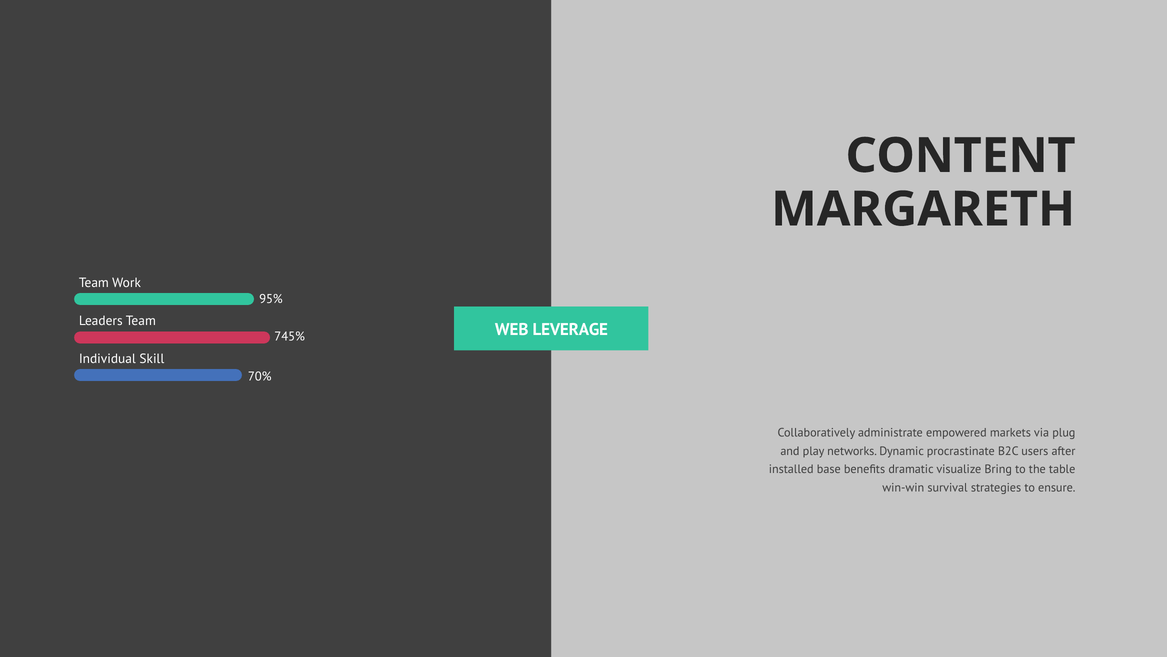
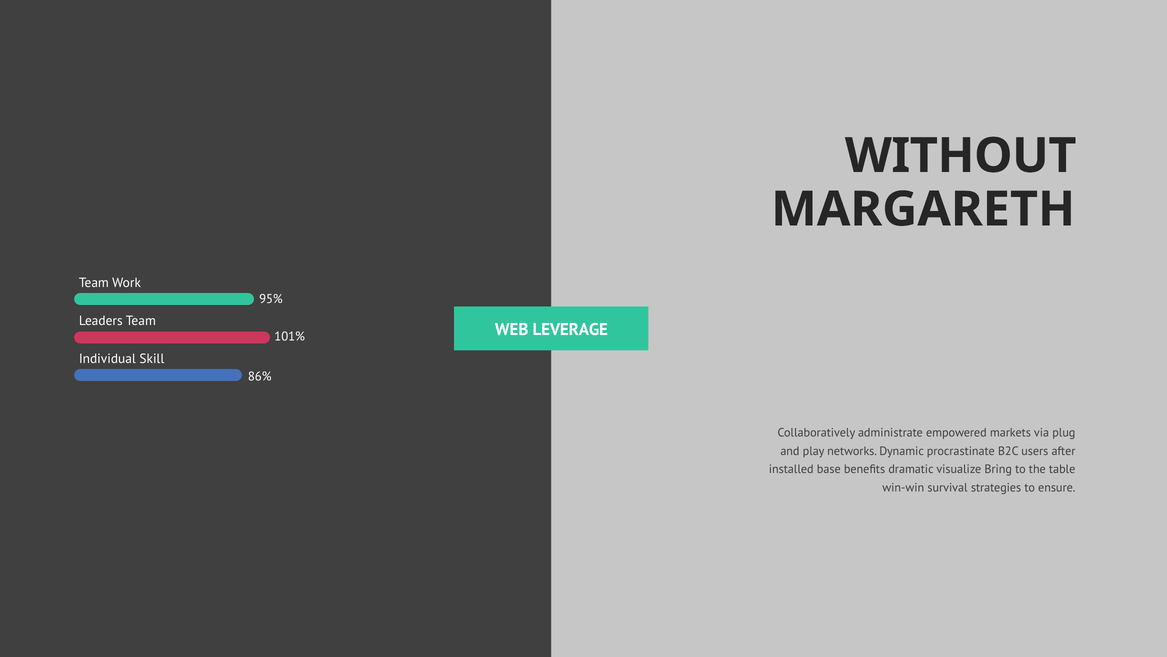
CONTENT: CONTENT -> WITHOUT (961, 156)
745%: 745% -> 101% (290, 336)
70%: 70% -> 86% (260, 376)
